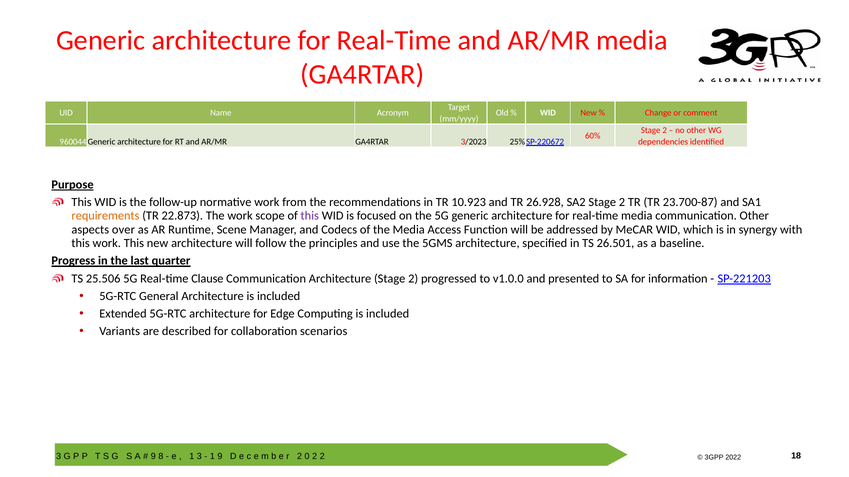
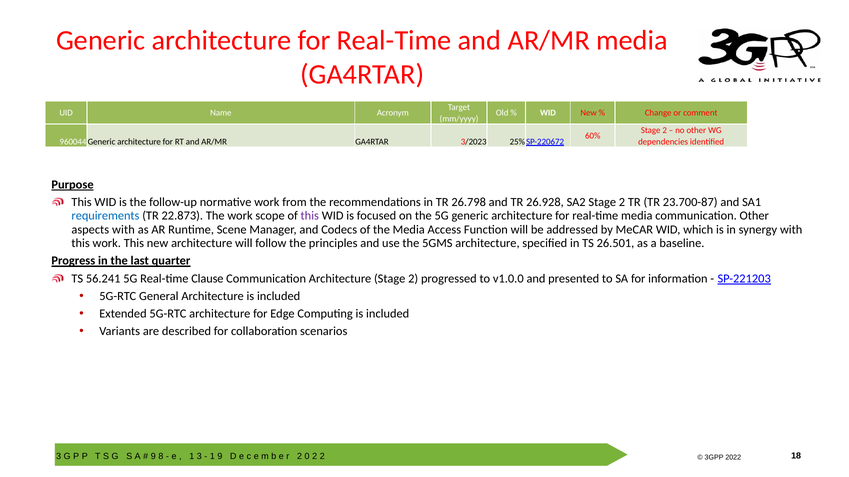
10.923: 10.923 -> 26.798 (469, 202)
requirements colour: orange -> blue (105, 216)
aspects over: over -> with (123, 230)
25.506: 25.506 -> 56.241 (103, 279)
